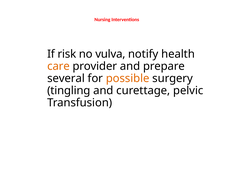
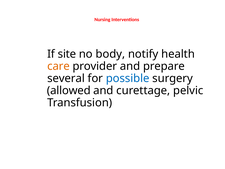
risk: risk -> site (67, 54)
vulva: vulva -> body (110, 54)
possible colour: orange -> blue (128, 78)
tingling: tingling -> allowed (69, 90)
